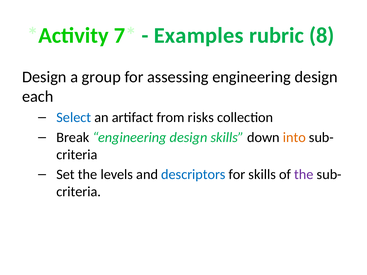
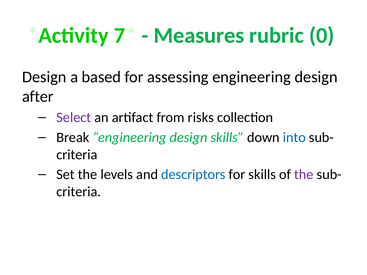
Examples: Examples -> Measures (199, 36)
8: 8 -> 0 (322, 36)
group: group -> based (101, 77)
each: each -> after (38, 97)
Select colour: blue -> purple (74, 118)
into colour: orange -> blue (294, 138)
